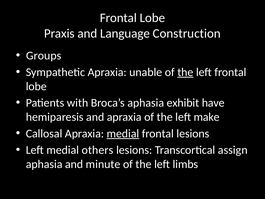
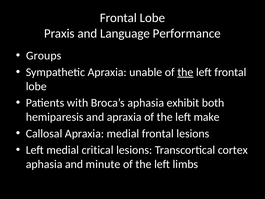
Construction: Construction -> Performance (187, 33)
have: have -> both (213, 103)
medial underline: present -> none (123, 133)
others: others -> critical (98, 150)
assign: assign -> cortex (233, 150)
